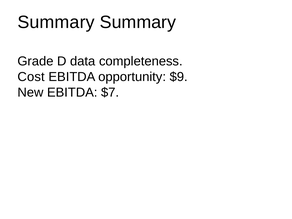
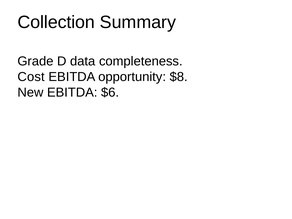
Summary: Summary -> Collection (56, 22)
$9: $9 -> $8 (179, 77)
$7: $7 -> $6 (110, 92)
